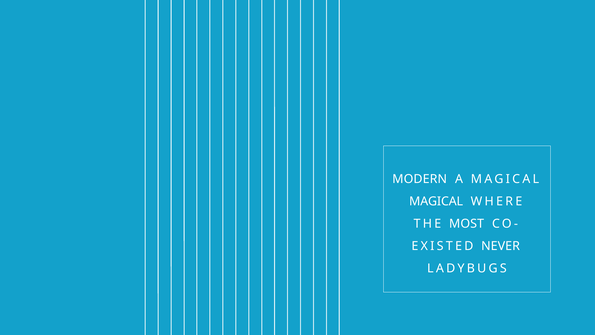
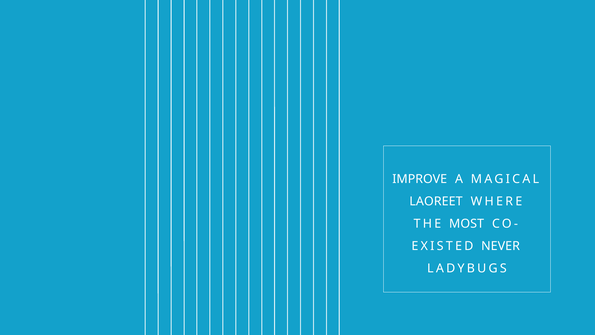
MODERN: MODERN -> IMPROVE (420, 179)
MAGICAL: MAGICAL -> LAOREET (436, 201)
